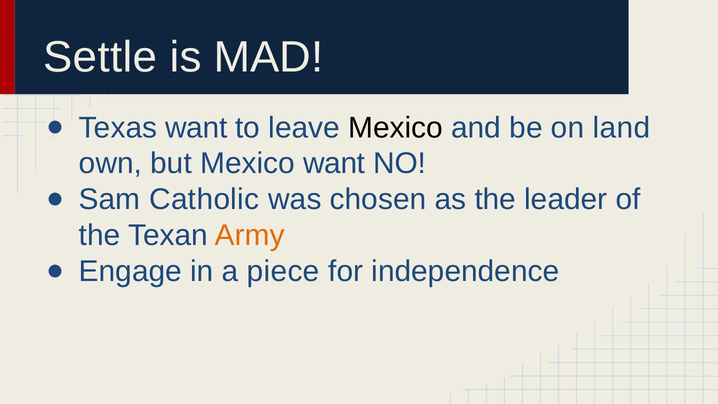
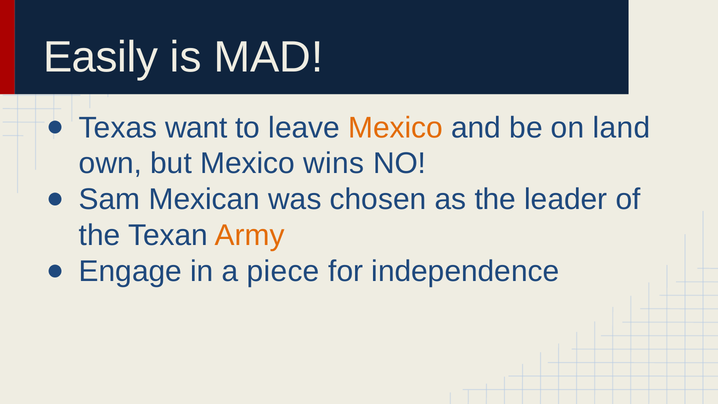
Settle: Settle -> Easily (101, 57)
Mexico colour: black -> orange (396, 128)
Mexico want: want -> wins (334, 163)
Catholic: Catholic -> Mexican (204, 199)
